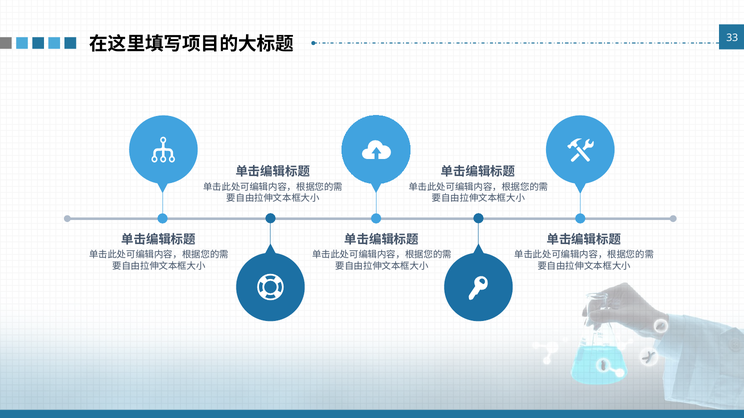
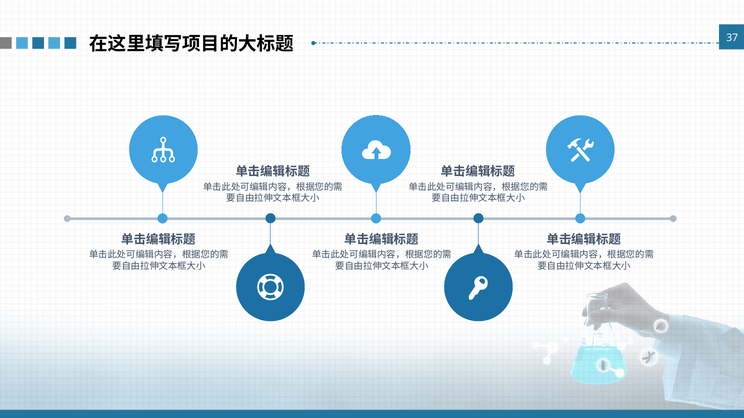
33: 33 -> 37 (732, 38)
